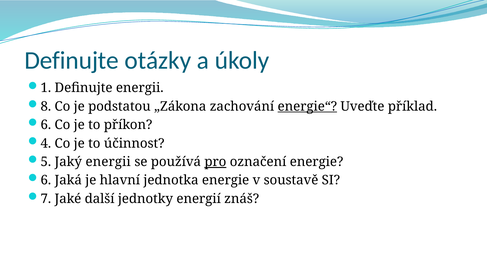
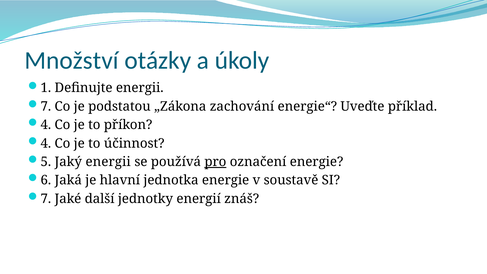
Definujte: Definujte -> Množství (72, 60)
8: 8 -> 7 (46, 106)
energie“ underline: present -> none (307, 106)
6: 6 -> 4 (46, 125)
